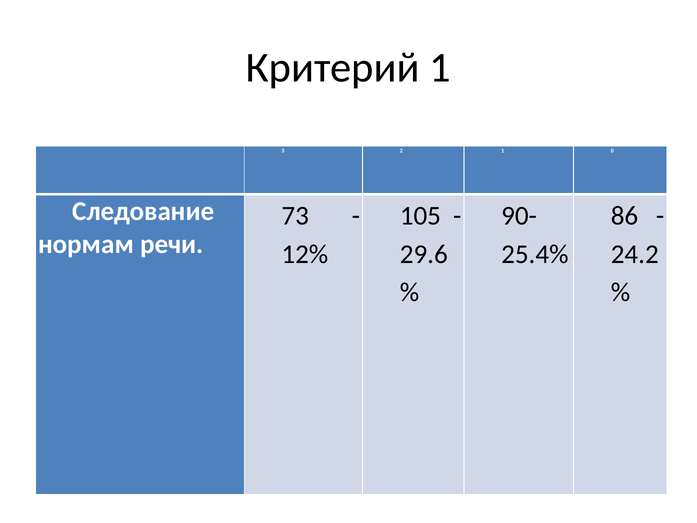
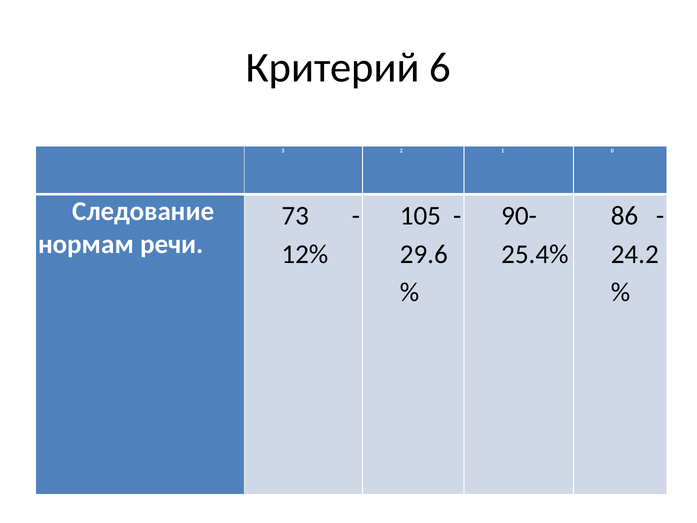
Критерий 1: 1 -> 6 (440, 67)
